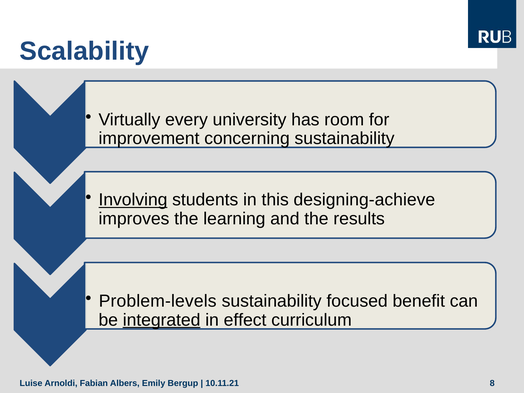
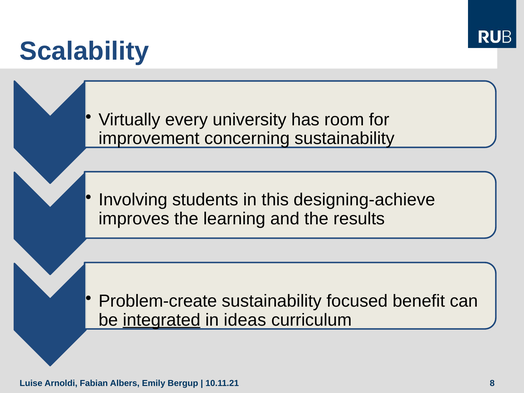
Involving underline: present -> none (133, 200)
Problem-levels: Problem-levels -> Problem-create (158, 301)
effect: effect -> ideas (245, 320)
